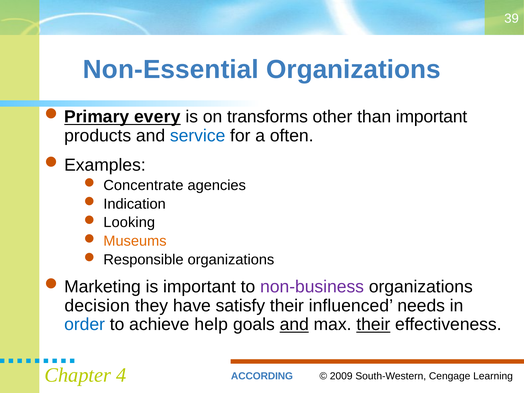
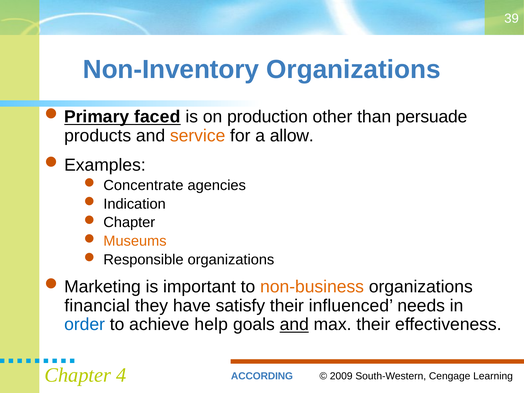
Non-Essential: Non-Essential -> Non-Inventory (171, 69)
every: every -> faced (157, 117)
transforms: transforms -> production (267, 117)
than important: important -> persuade (432, 117)
service colour: blue -> orange (198, 136)
often: often -> allow (292, 136)
Looking: Looking -> Chapter (129, 223)
non-business colour: purple -> orange (312, 287)
decision: decision -> financial (97, 306)
their underline: present -> none (373, 325)
